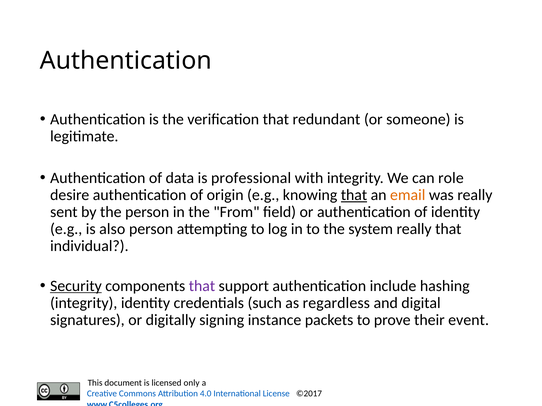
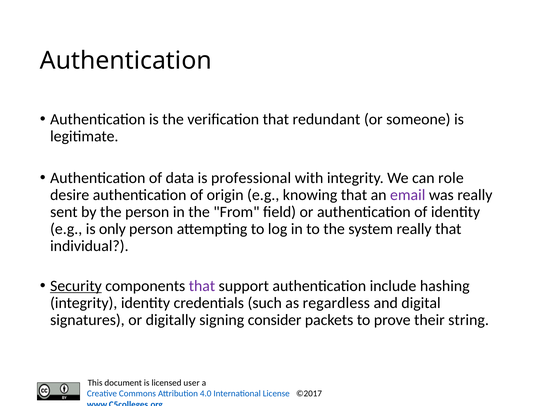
that underline: present -> none (354, 195)
email colour: orange -> purple (408, 195)
also: also -> only (112, 229)
instance: instance -> consider (275, 320)
event: event -> string (469, 320)
only: only -> user (192, 383)
